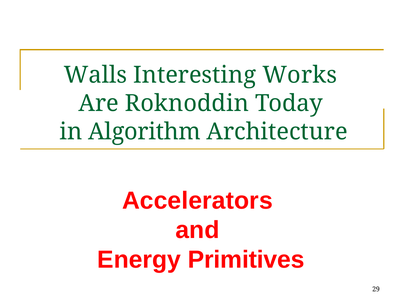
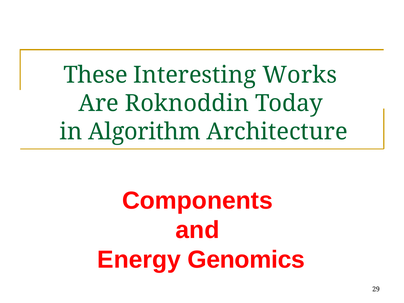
Walls: Walls -> These (96, 75)
Accelerators: Accelerators -> Components (197, 201)
Primitives: Primitives -> Genomics (246, 260)
